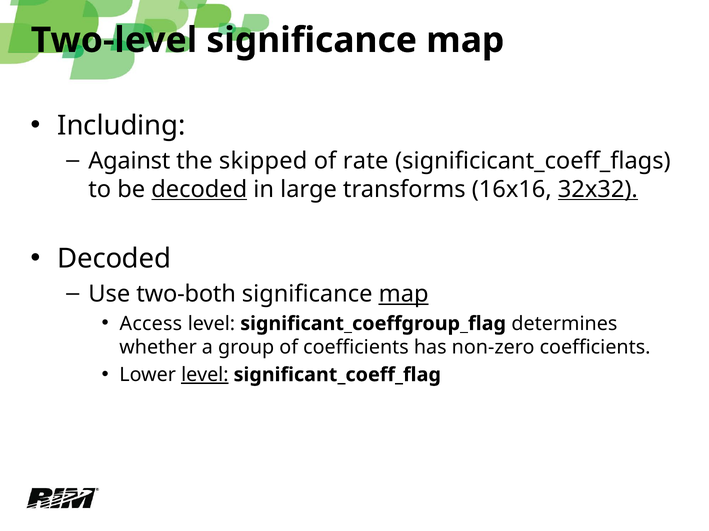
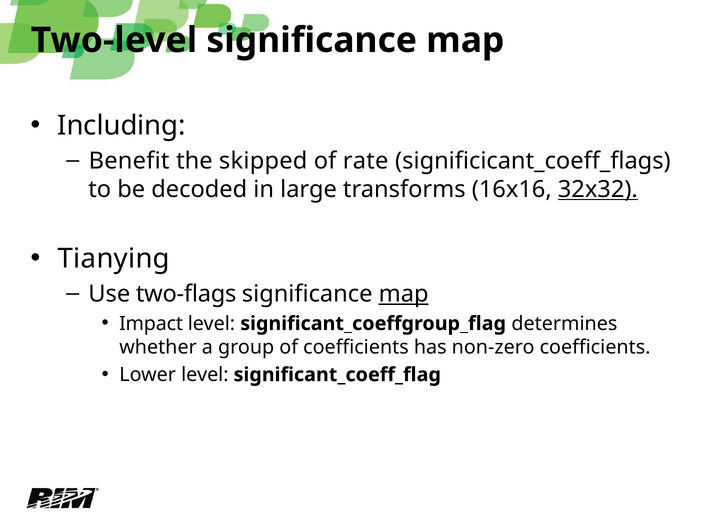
Against: Against -> Benefit (129, 161)
decoded underline: present -> none (199, 190)
Decoded: Decoded -> Tianying (114, 259)
two-both: two-both -> two-flags (186, 294)
Access: Access -> Impact (151, 324)
level underline: present -> none (205, 375)
